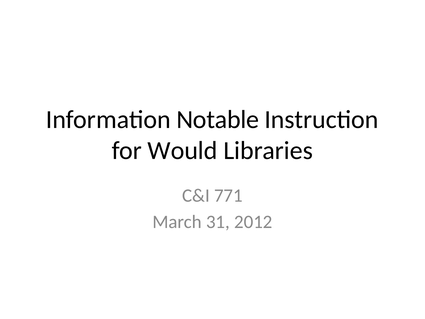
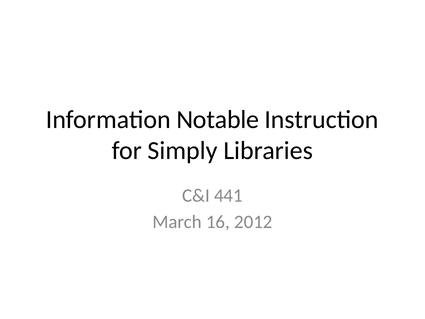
Would: Would -> Simply (183, 151)
771: 771 -> 441 (228, 195)
31: 31 -> 16 (218, 222)
